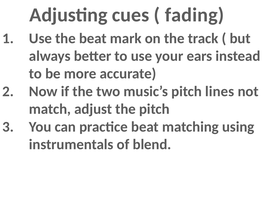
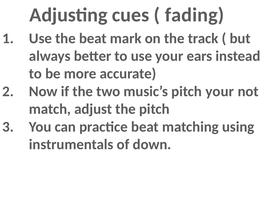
pitch lines: lines -> your (220, 92)
blend: blend -> down (152, 145)
